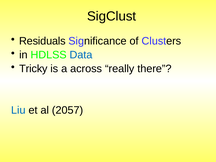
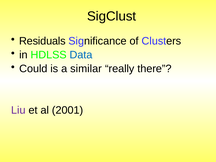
Tricky: Tricky -> Could (33, 69)
across: across -> similar (86, 69)
Liu colour: blue -> purple (18, 110)
2057: 2057 -> 2001 (68, 110)
